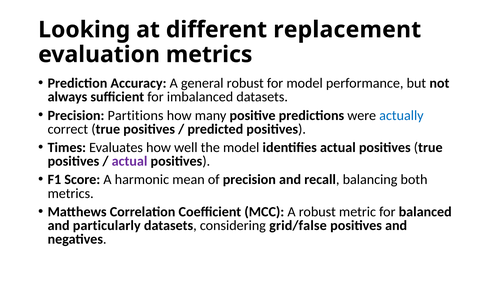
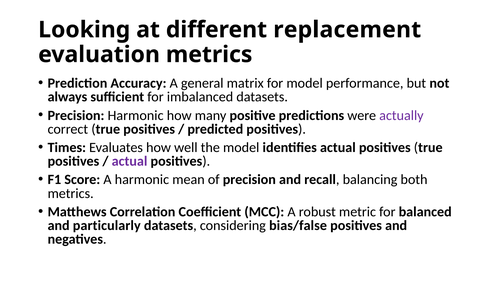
general robust: robust -> matrix (245, 83)
Precision Partitions: Partitions -> Harmonic (136, 115)
actually colour: blue -> purple (401, 115)
grid/false: grid/false -> bias/false (298, 225)
